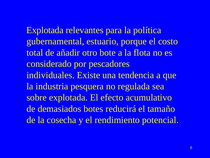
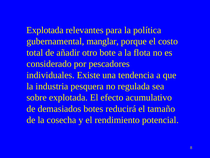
estuario: estuario -> manglar (103, 41)
